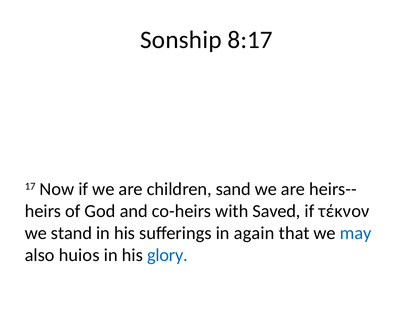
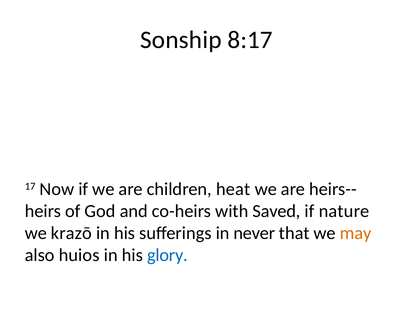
sand: sand -> heat (233, 190)
τέκνον: τέκνον -> nature (344, 212)
stand: stand -> krazō (71, 234)
again: again -> never (254, 234)
may colour: blue -> orange (356, 234)
